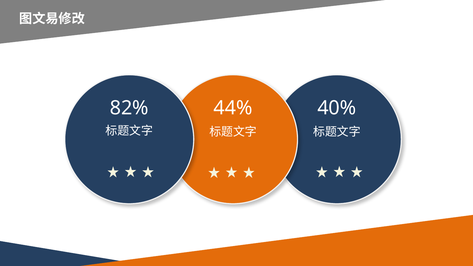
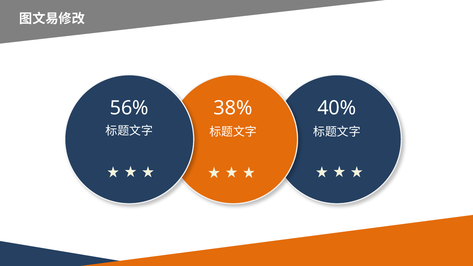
82%: 82% -> 56% (129, 108)
44%: 44% -> 38% (233, 108)
